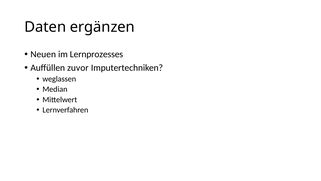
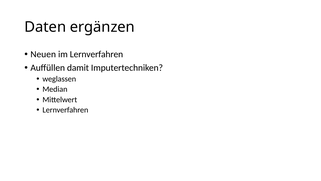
im Lernprozesses: Lernprozesses -> Lernverfahren (96, 54)
zuvor: zuvor -> damit (78, 68)
